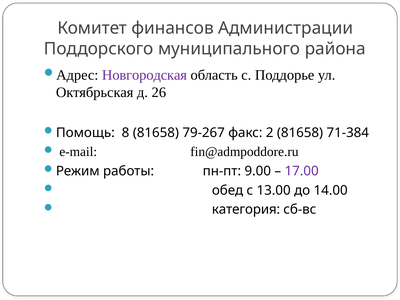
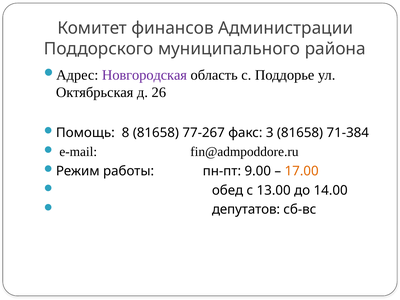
79-267: 79-267 -> 77-267 (204, 133)
2: 2 -> 3 (270, 133)
17.00 colour: purple -> orange (302, 171)
категория: категория -> депутатов (246, 210)
